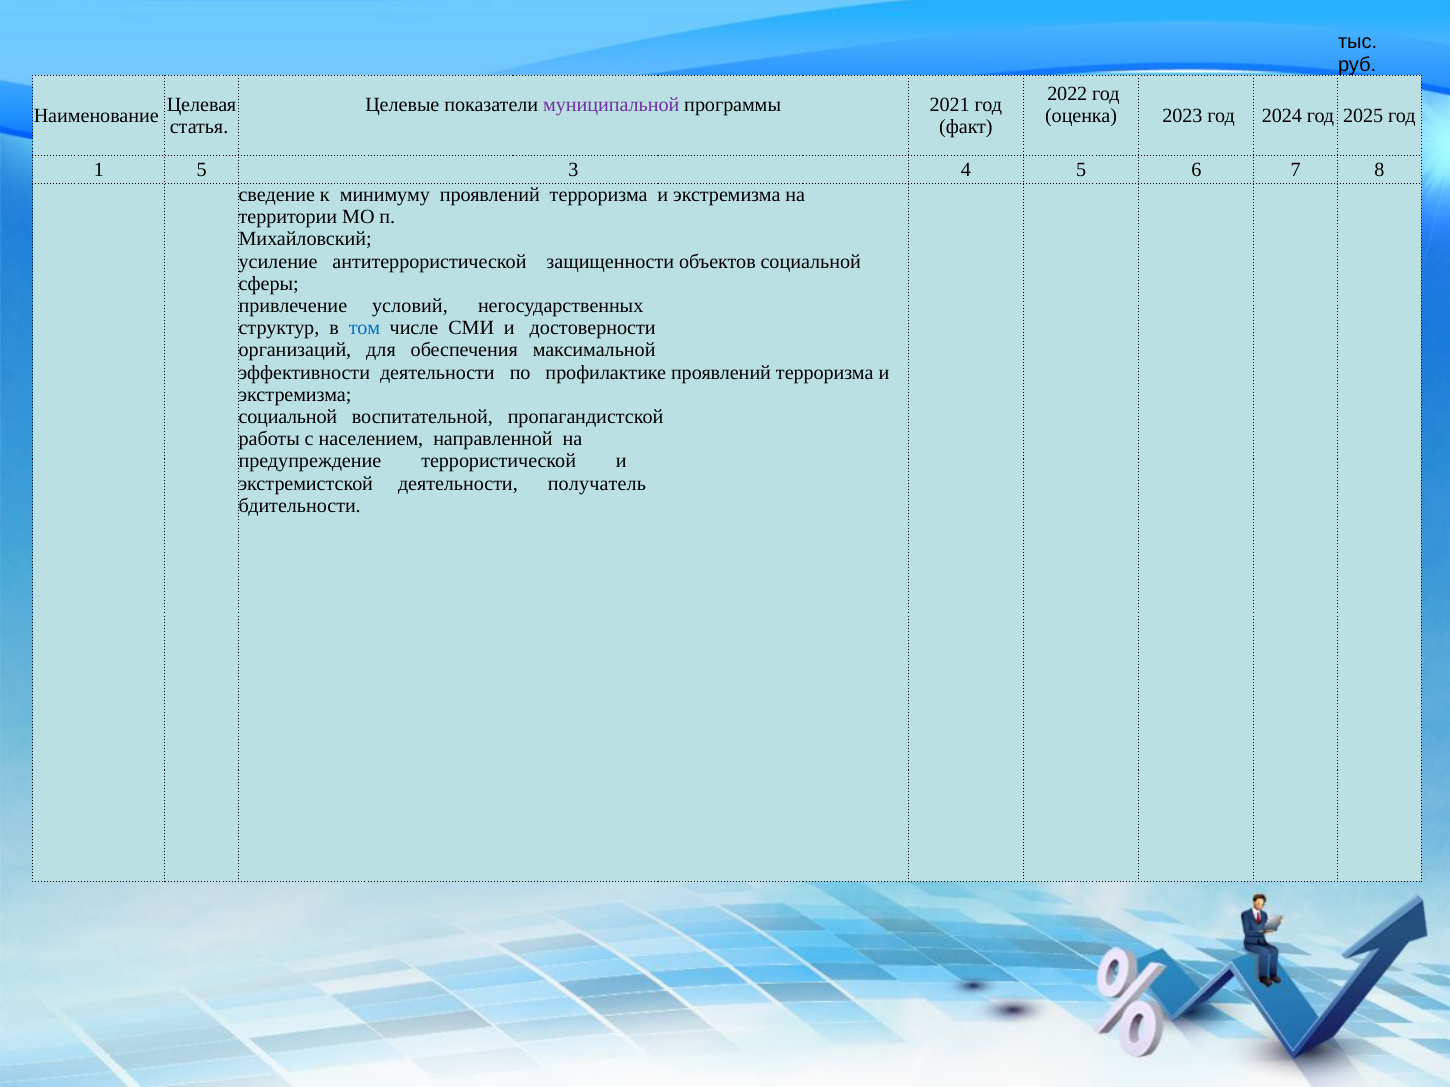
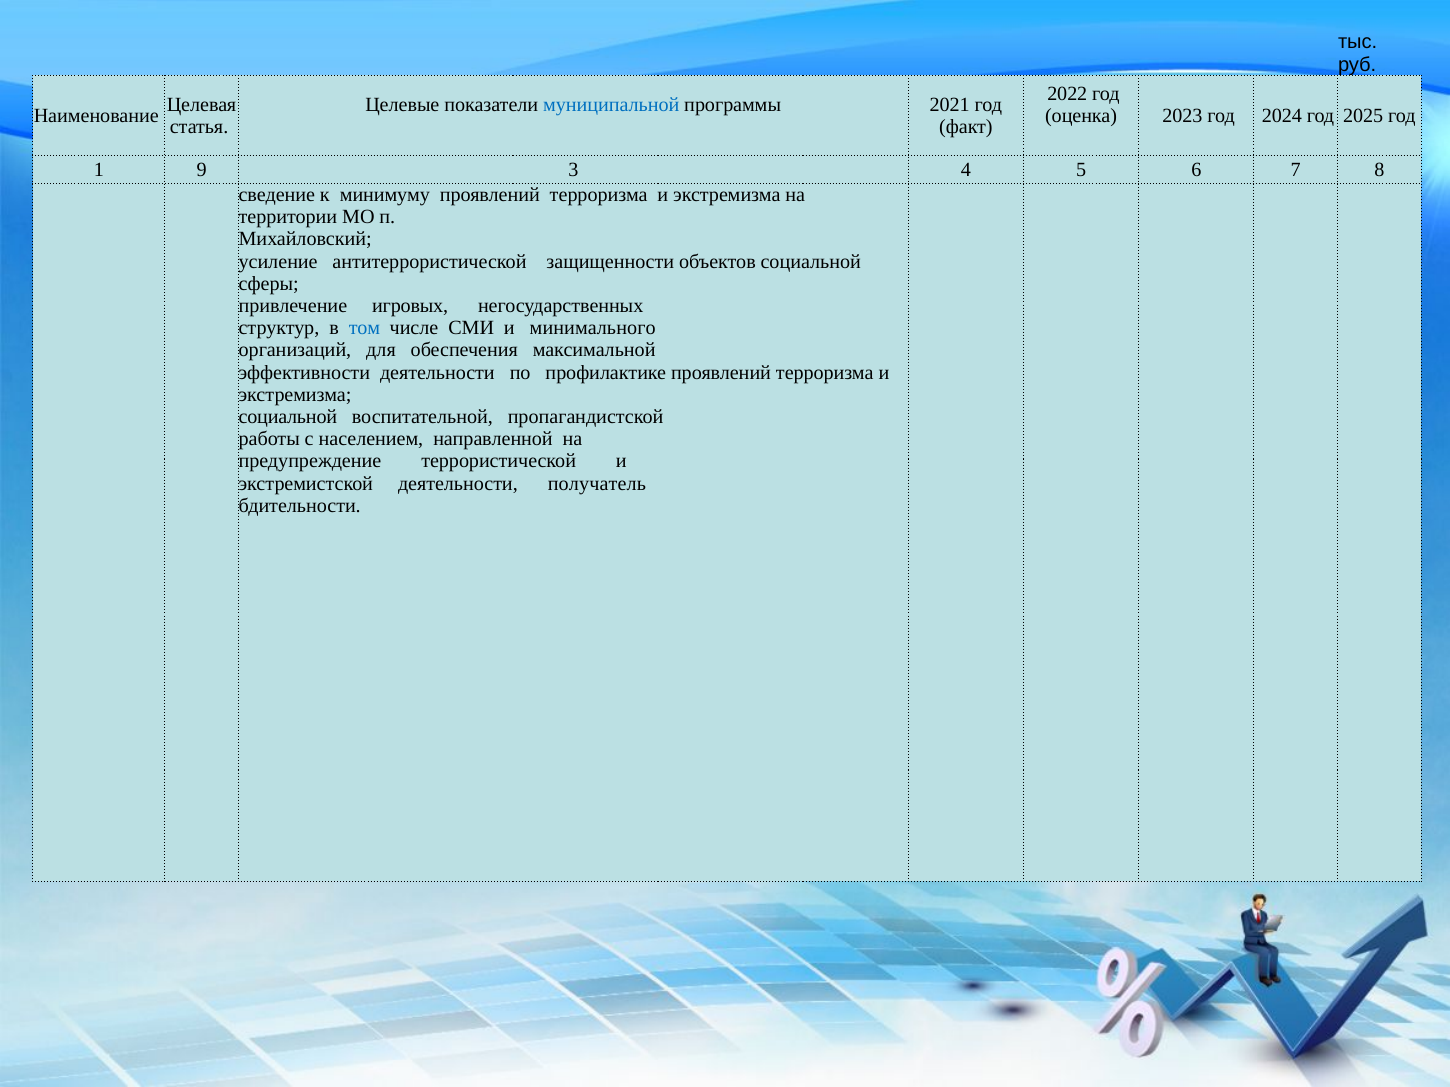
муниципальной colour: purple -> blue (611, 105)
1 5: 5 -> 9 (202, 170)
условий: условий -> игровых (410, 306)
достоверности: достоверности -> минимального (593, 328)
